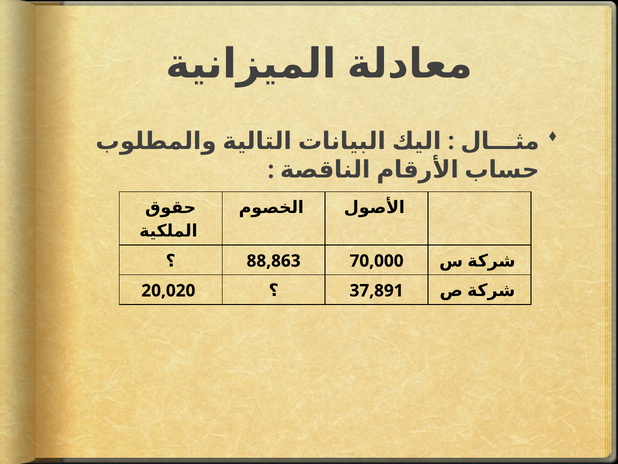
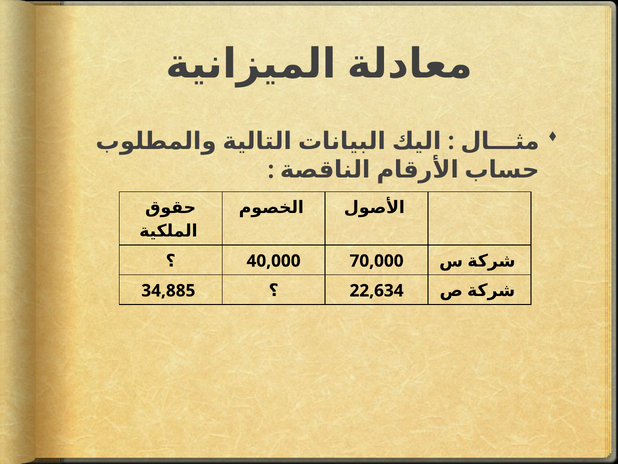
88,863: 88,863 -> 40,000 (274, 261)
20,020: 20,020 -> 34,885 (168, 290)
37,891: 37,891 -> 22,634 (377, 290)
